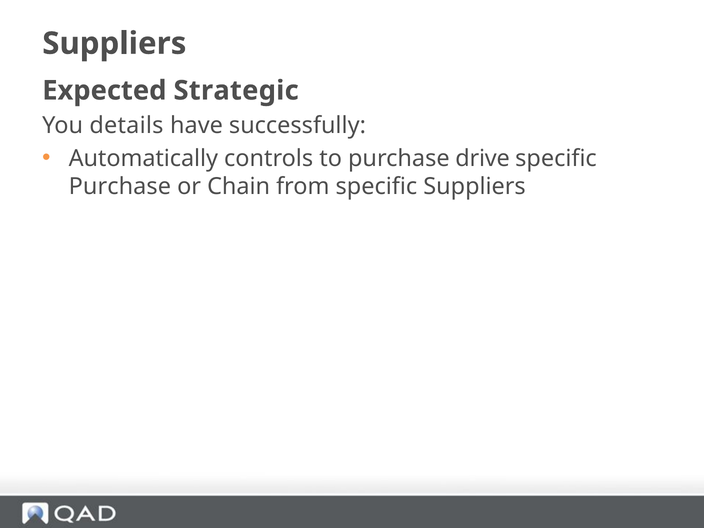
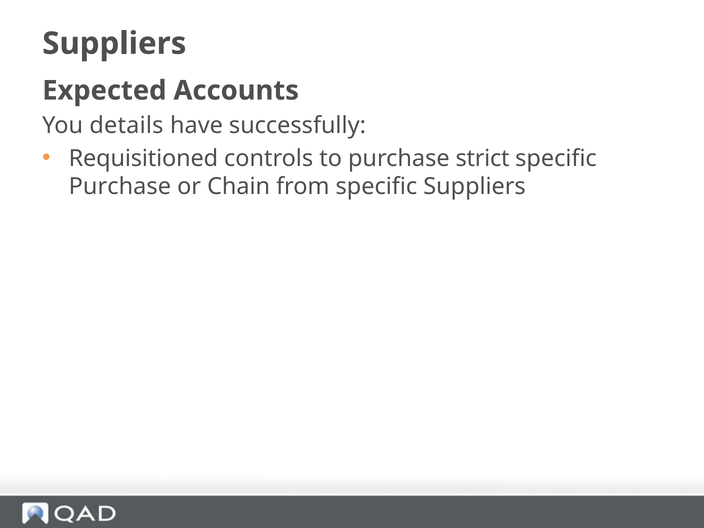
Strategic: Strategic -> Accounts (236, 91)
Automatically: Automatically -> Requisitioned (143, 158)
drive: drive -> strict (483, 158)
